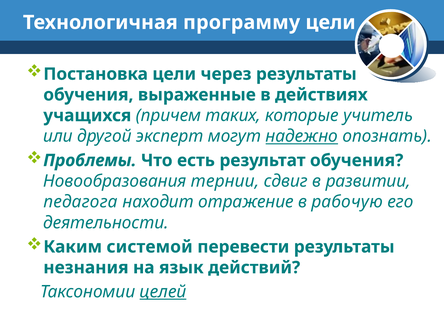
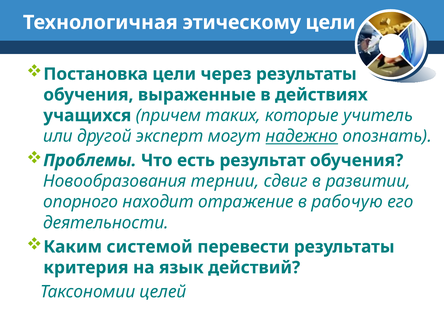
программу: программу -> этическому (242, 22)
педагога: педагога -> опорного (81, 202)
незнания: незнания -> критерия (86, 268)
целей underline: present -> none (163, 292)
